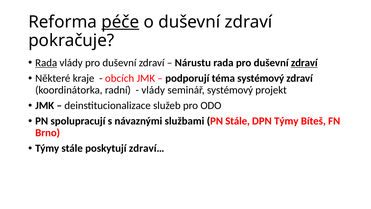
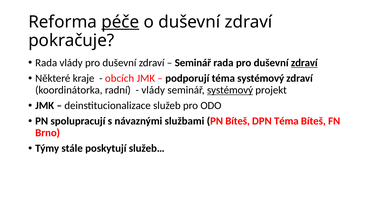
Rada underline: present -> none (46, 63)
Nárustu: Nárustu -> Seminář (193, 63)
systémový underline: none -> present (230, 90)
PN Stále: Stále -> Bíteš (238, 121)
DPN Týmy: Týmy -> Téma (286, 121)
zdraví…: zdraví… -> služeb… (147, 148)
